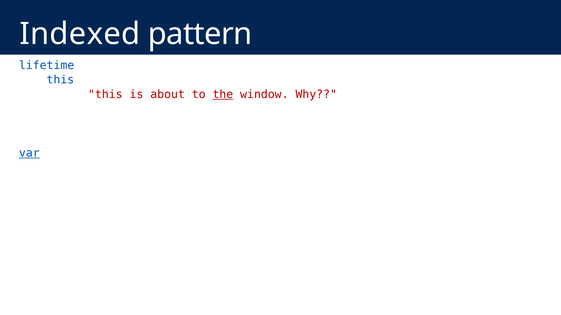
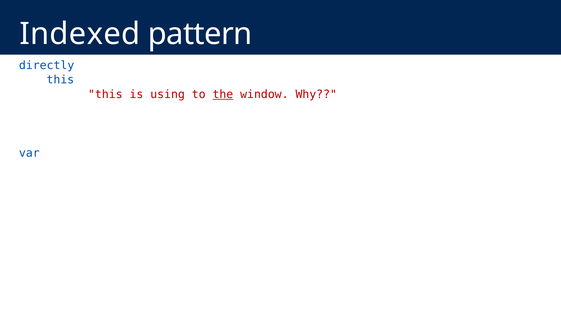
lifetime: lifetime -> directly (47, 65)
about: about -> using (168, 95)
var underline: present -> none (29, 153)
